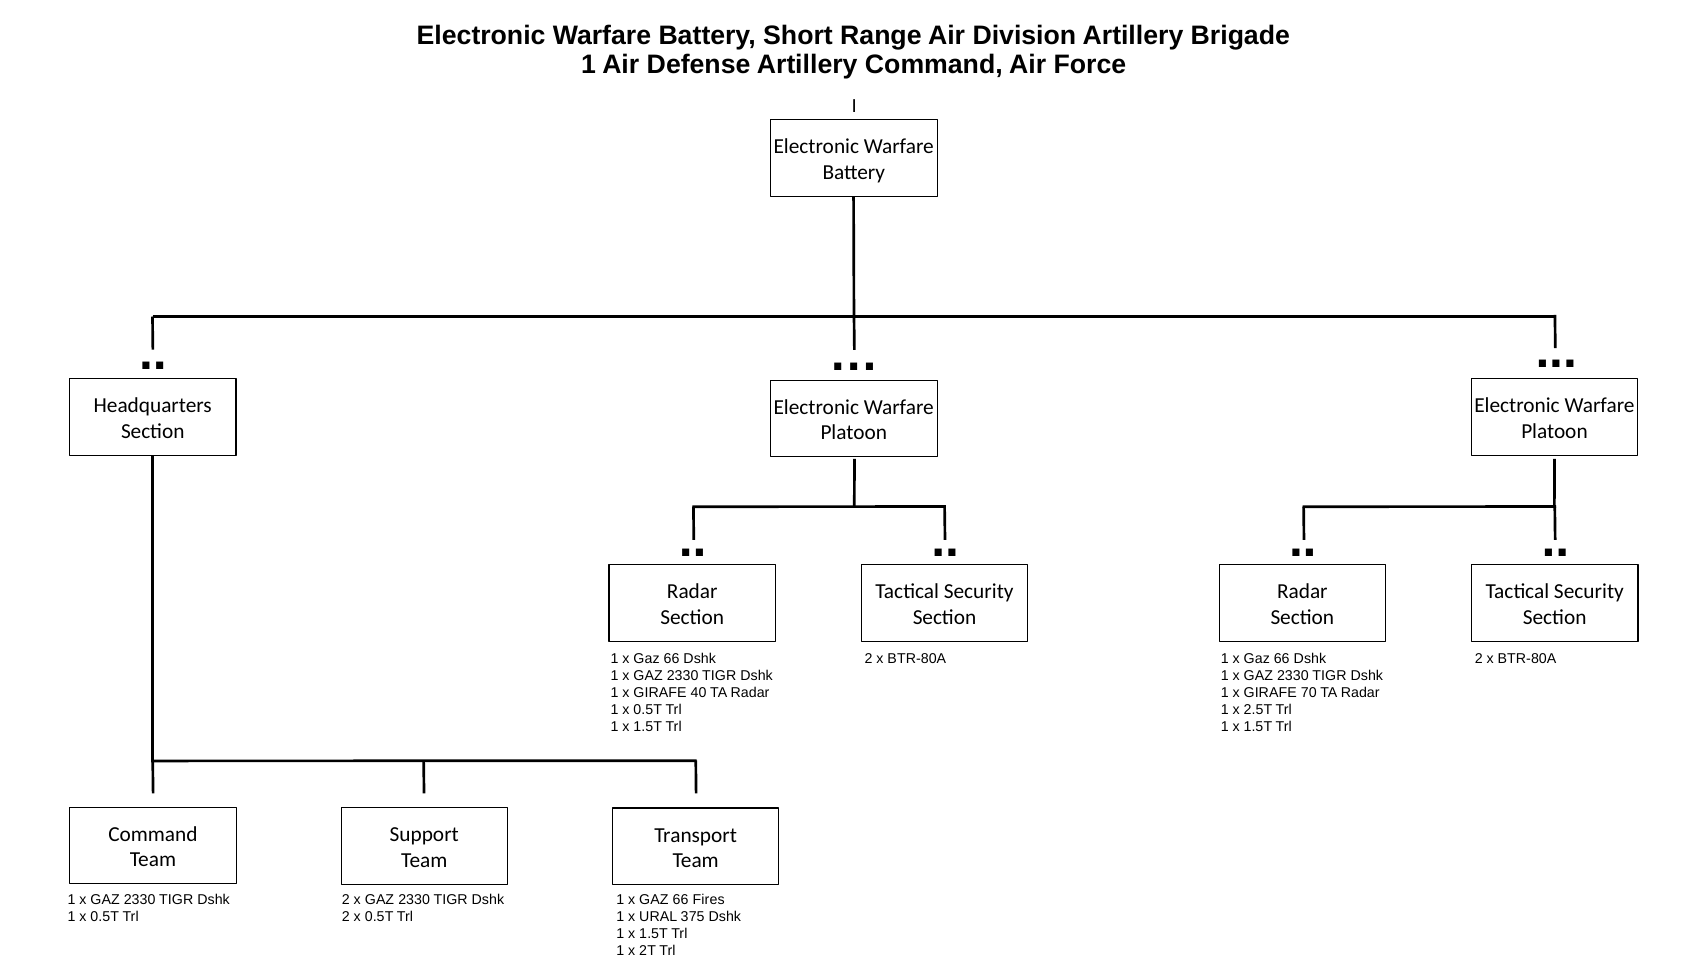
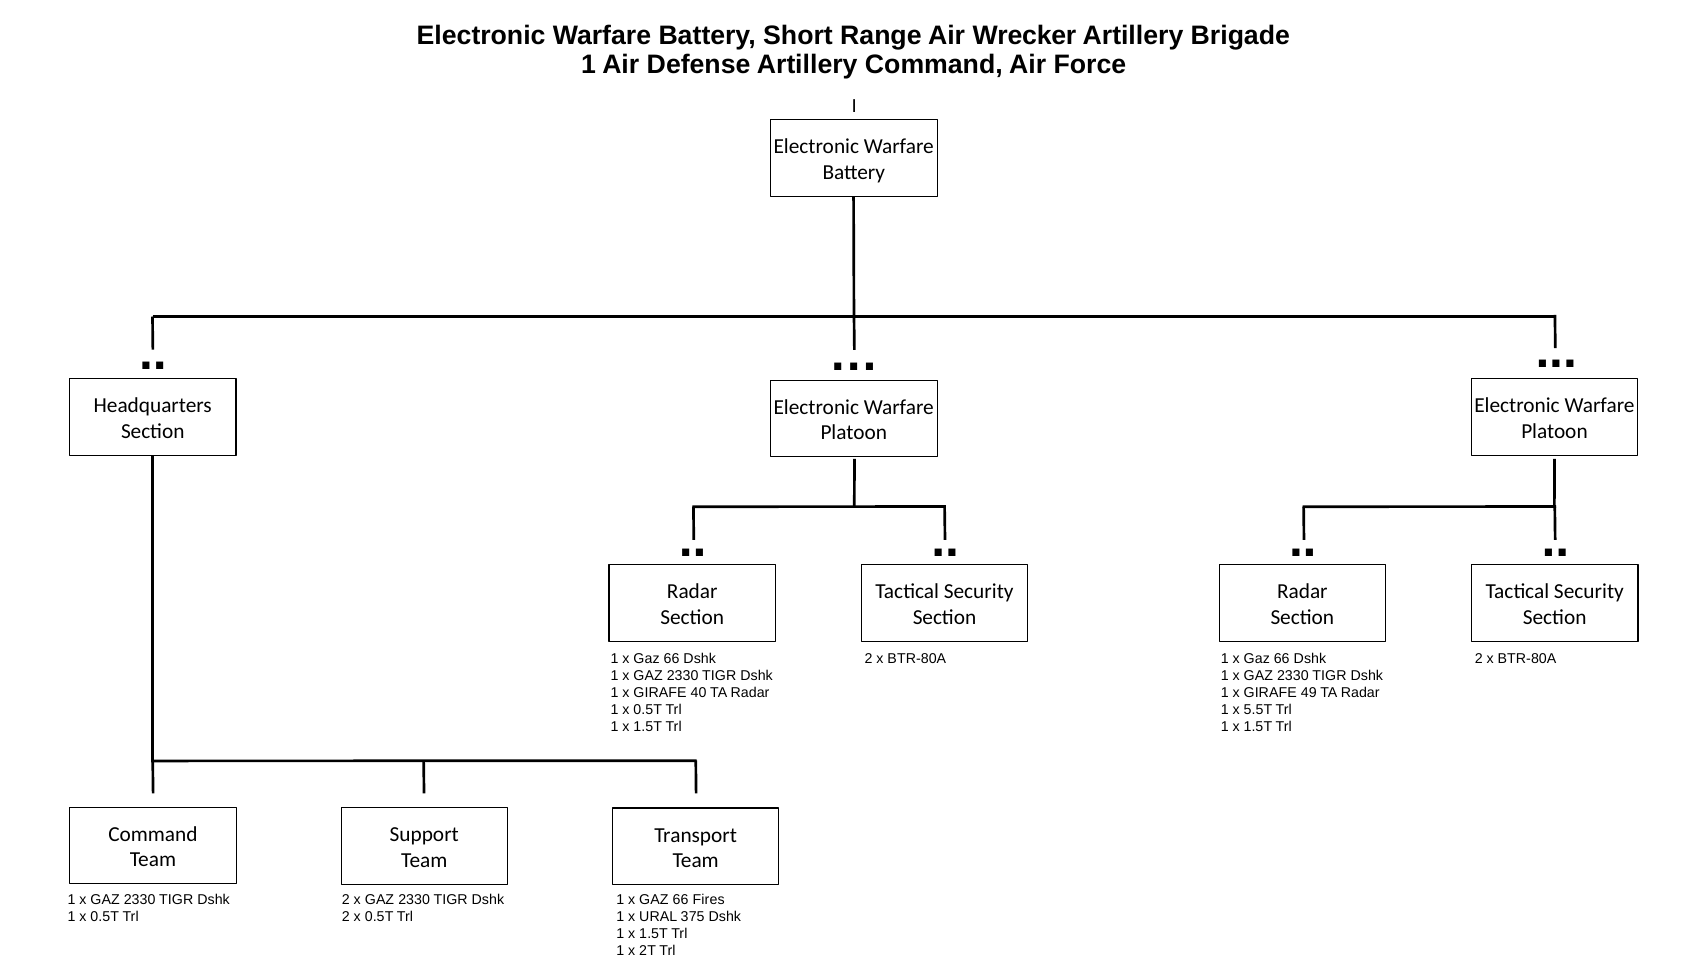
Division: Division -> Wrecker (1024, 36)
70: 70 -> 49 (1309, 693)
2.5T: 2.5T -> 5.5T (1258, 710)
